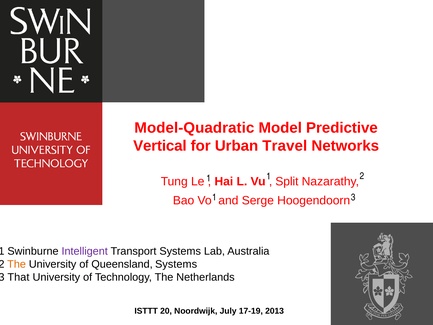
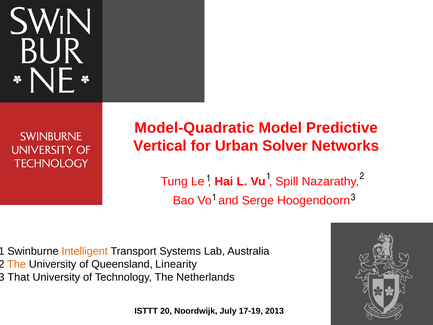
Travel: Travel -> Solver (285, 146)
Split: Split -> Spill (287, 181)
Intelligent colour: purple -> orange (85, 251)
Queensland Systems: Systems -> Linearity (176, 264)
